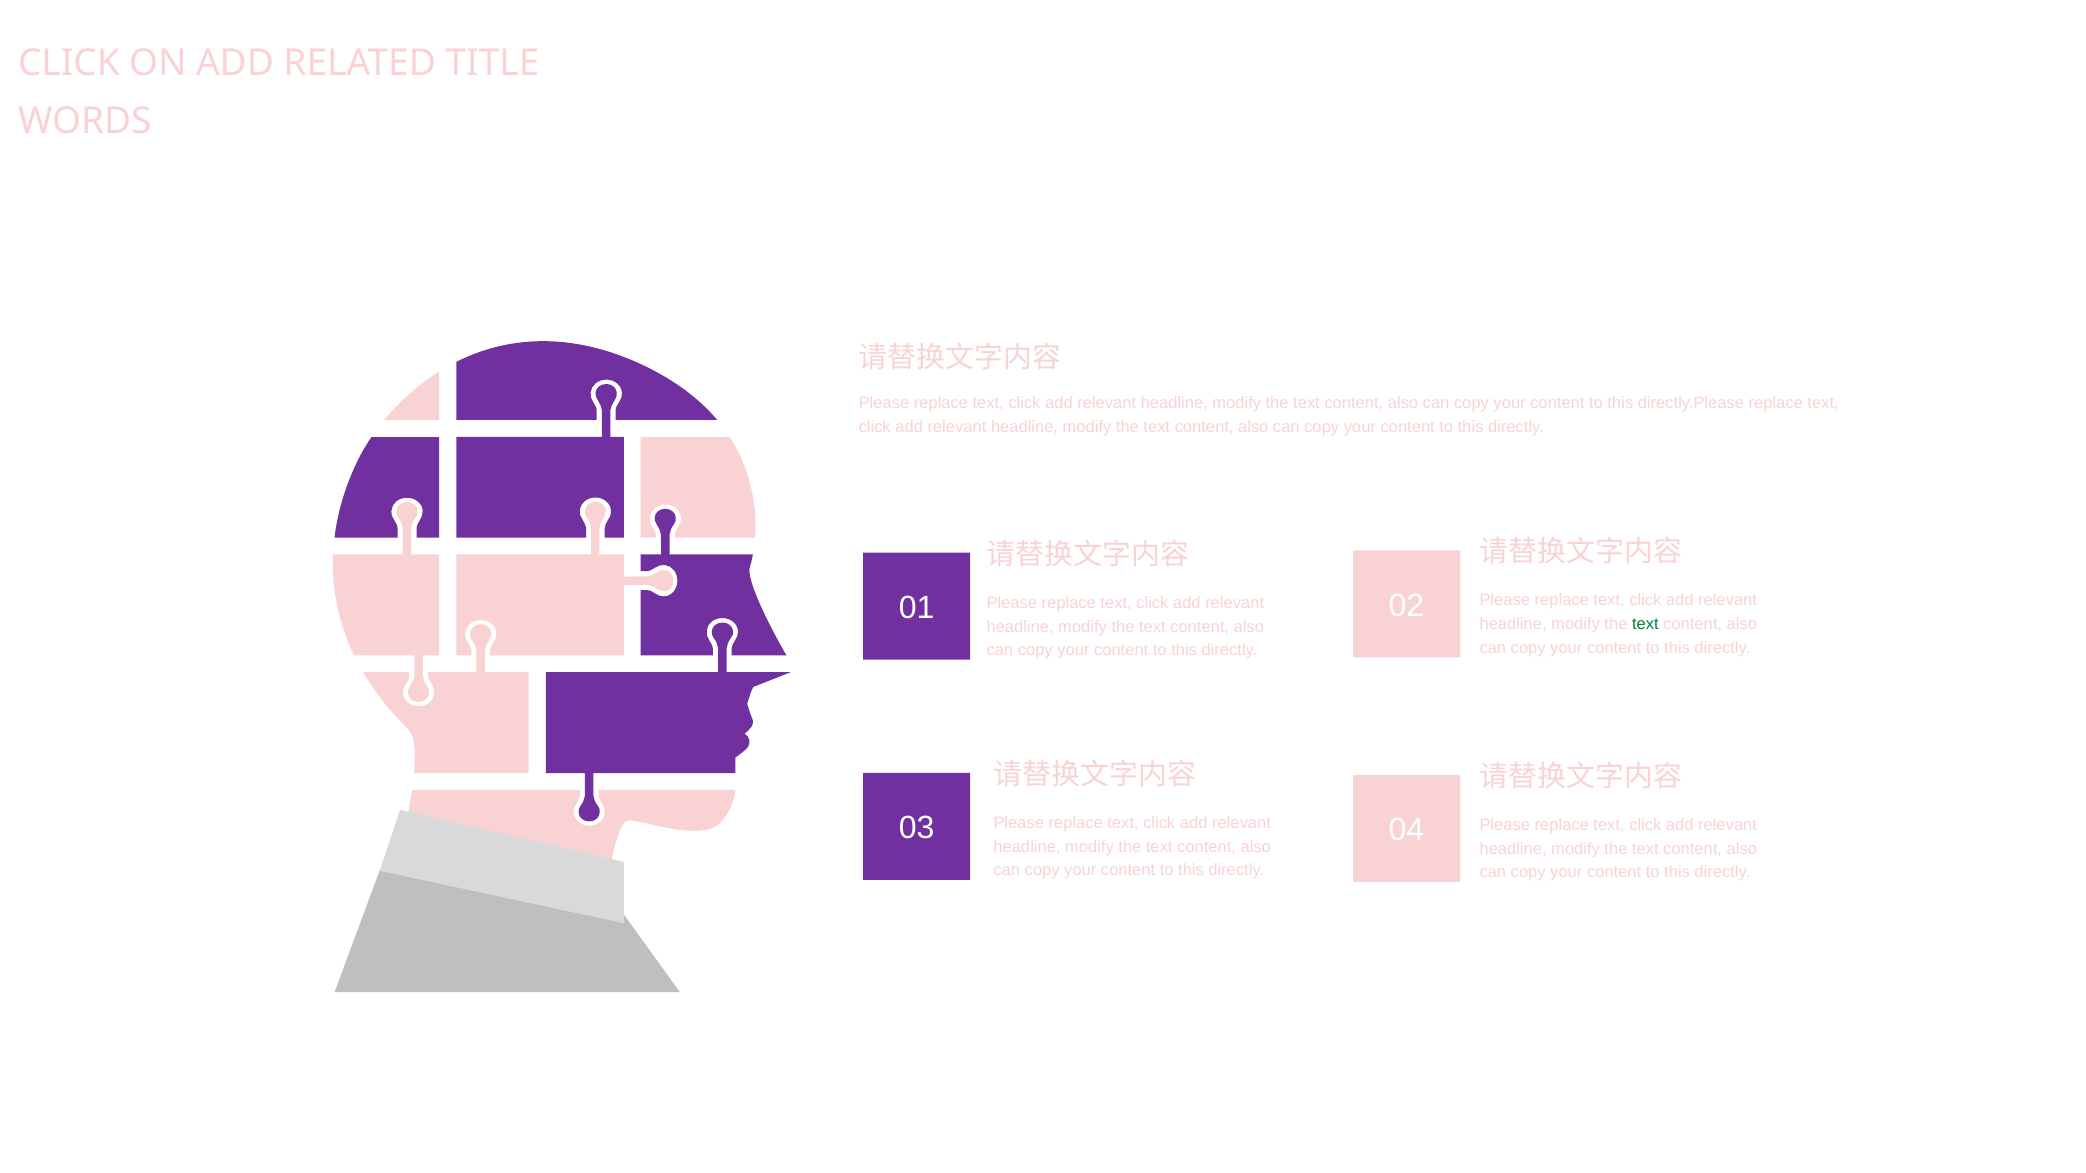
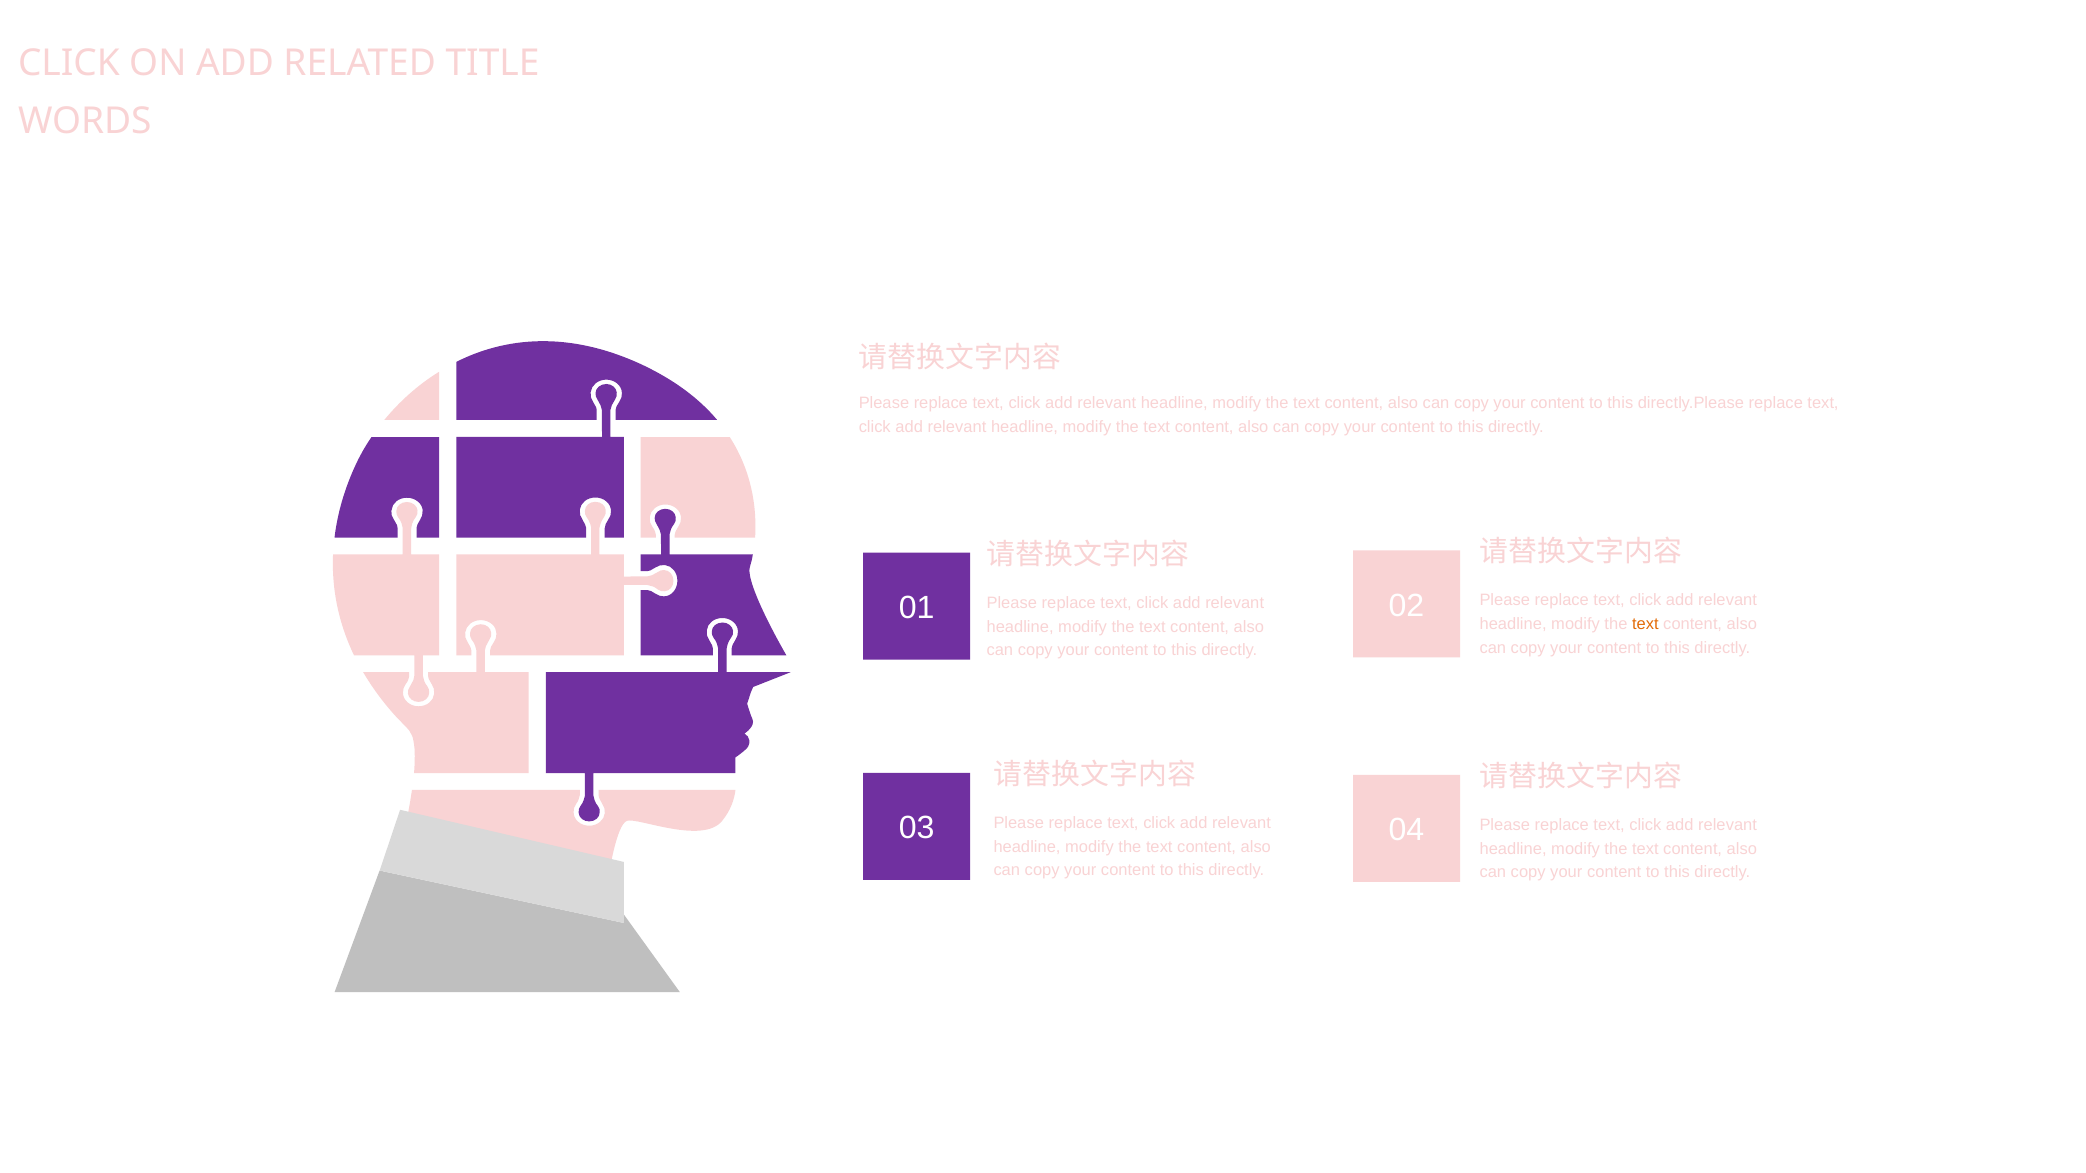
text colour: green -> orange (1645, 624)
